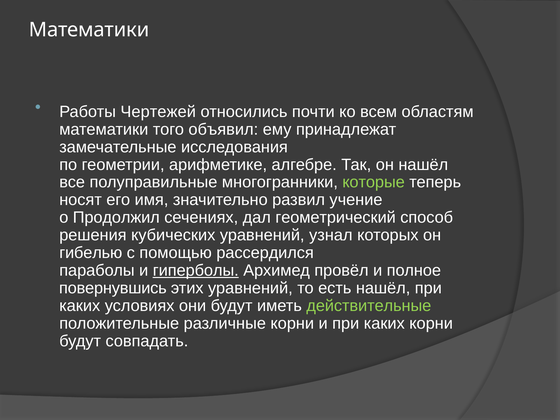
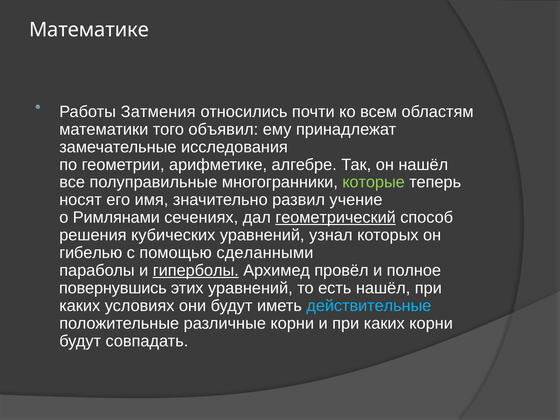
Математики: Математики -> Математике (89, 30)
Чертежей: Чертежей -> Затмения (158, 112)
Продолжил: Продолжил -> Римлянами (116, 218)
геометрический underline: none -> present (336, 218)
рассердился: рассердился -> сделанными (265, 253)
действительные colour: light green -> light blue (369, 306)
